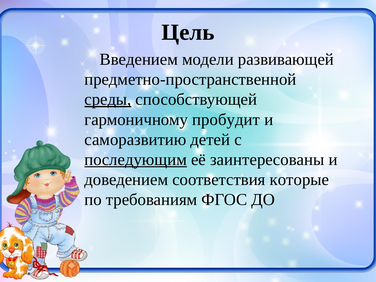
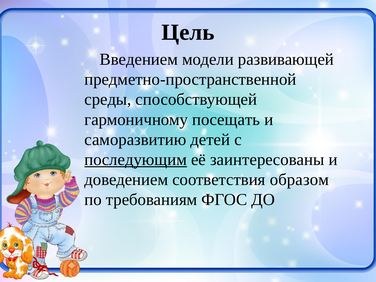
среды underline: present -> none (108, 99)
пробудит: пробудит -> посещать (226, 119)
которые: которые -> образом (299, 180)
